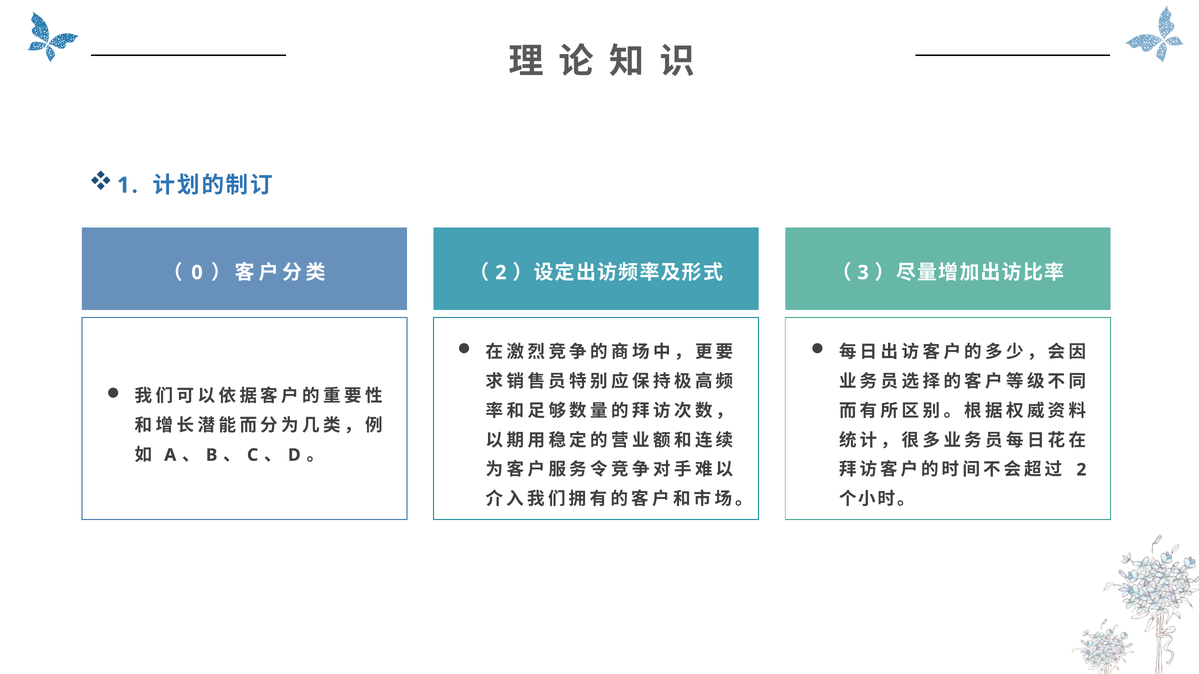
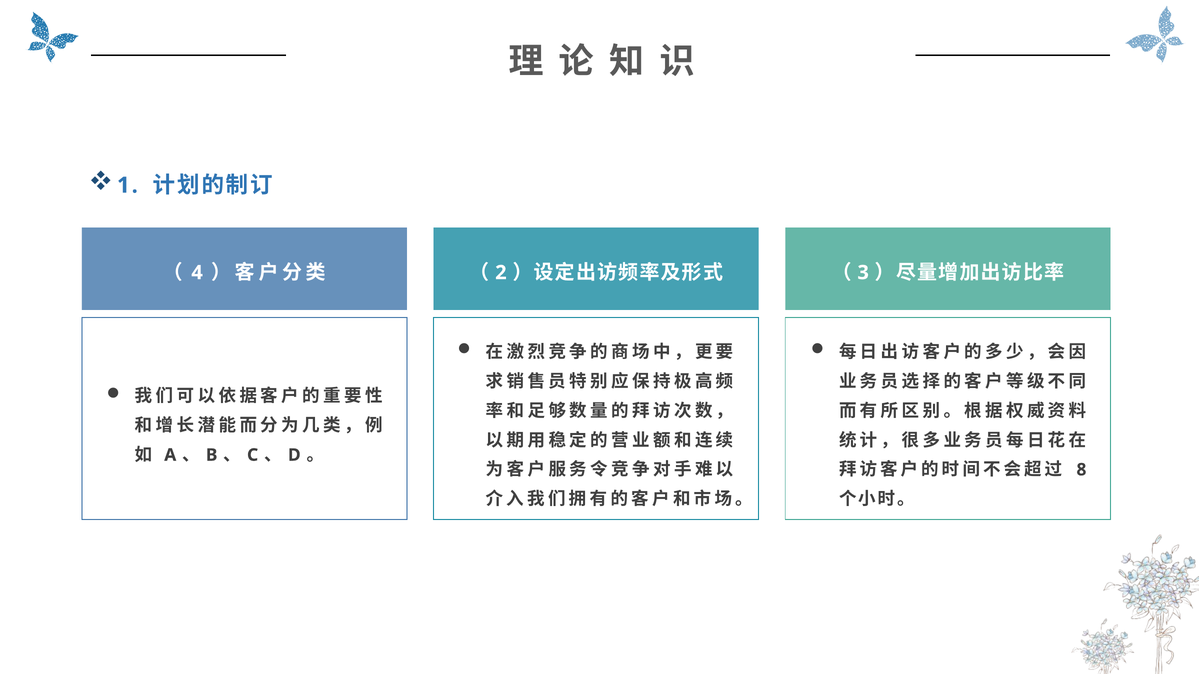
0: 0 -> 4 (197, 273)
2: 2 -> 8 (1081, 470)
